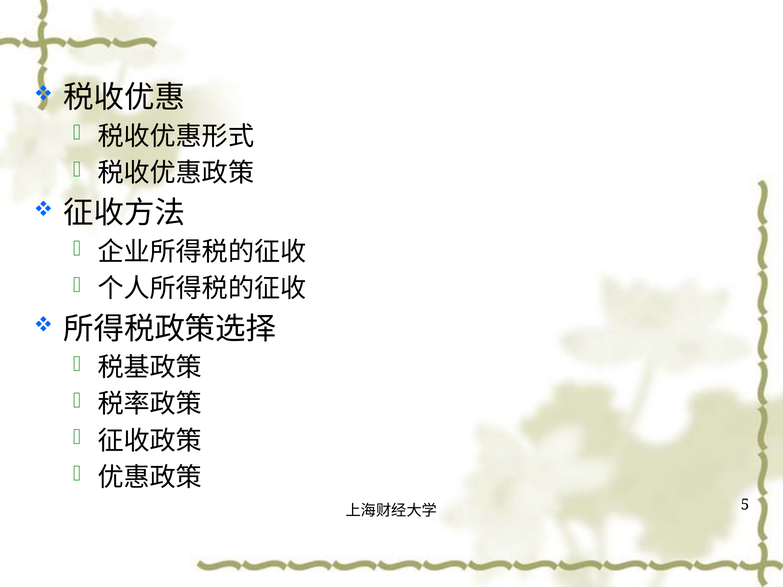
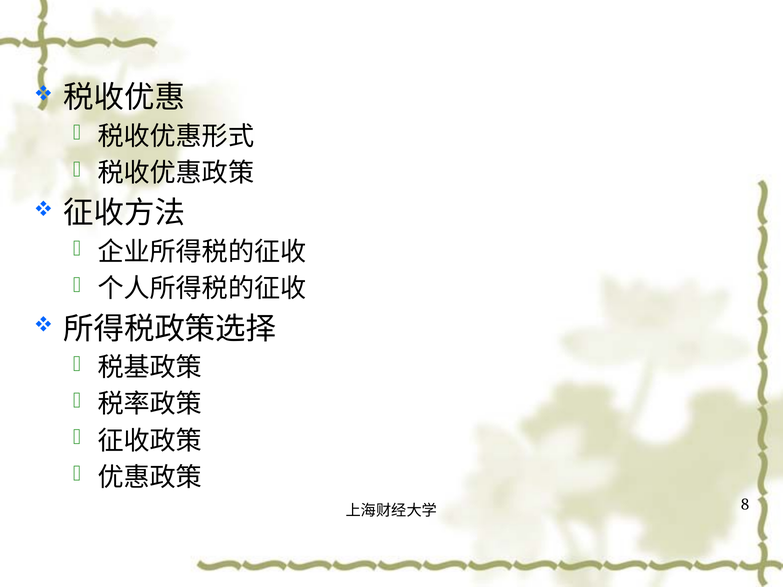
5: 5 -> 8 (745, 505)
